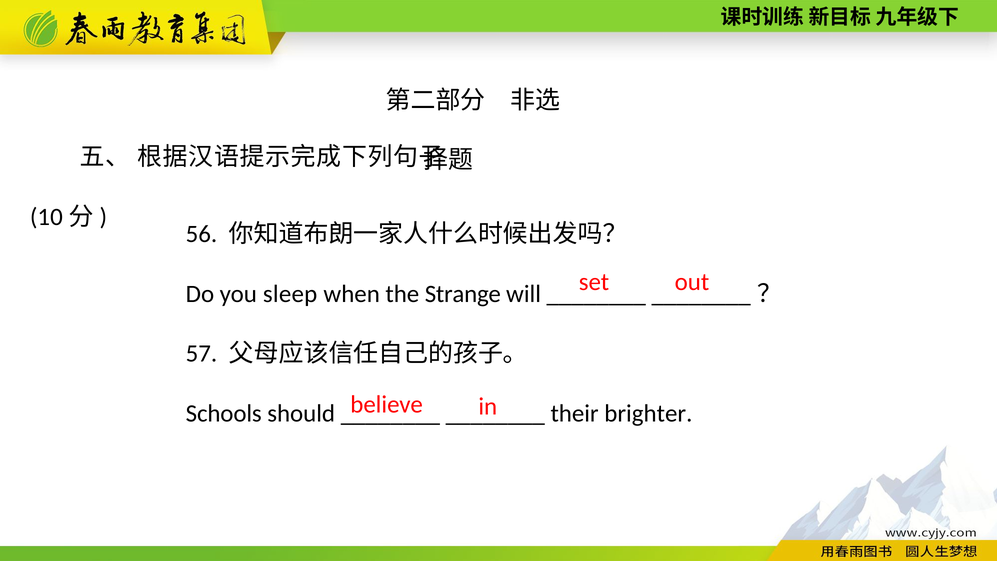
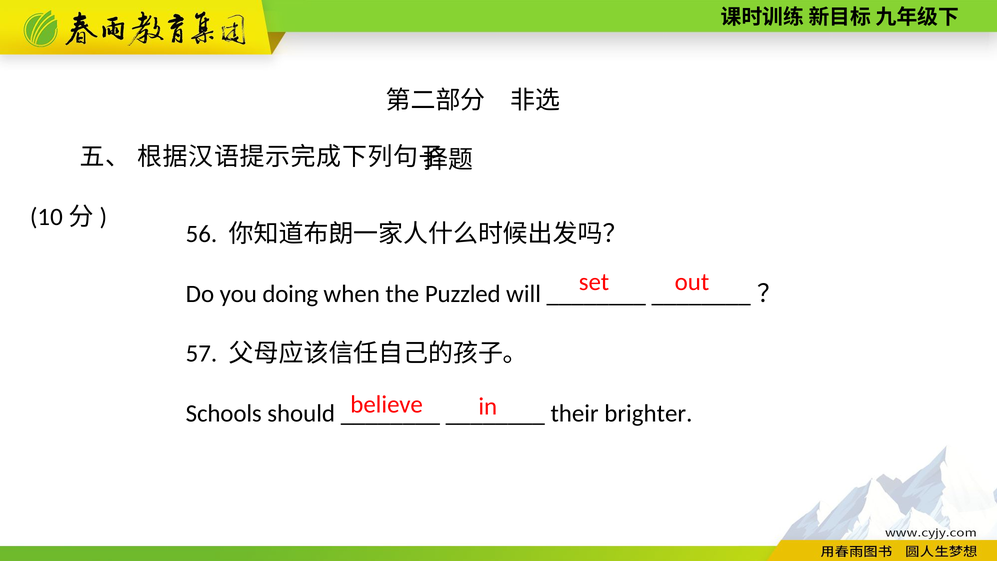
sleep: sleep -> doing (290, 294)
Strange: Strange -> Puzzled (463, 294)
